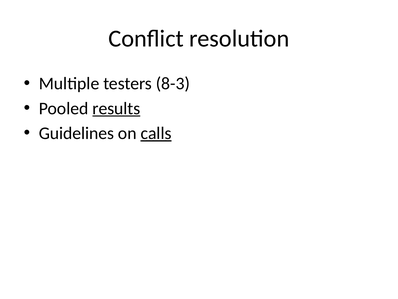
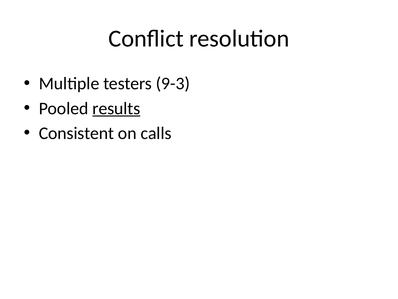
8-3: 8-3 -> 9-3 (173, 83)
Guidelines: Guidelines -> Consistent (76, 133)
calls underline: present -> none (156, 133)
